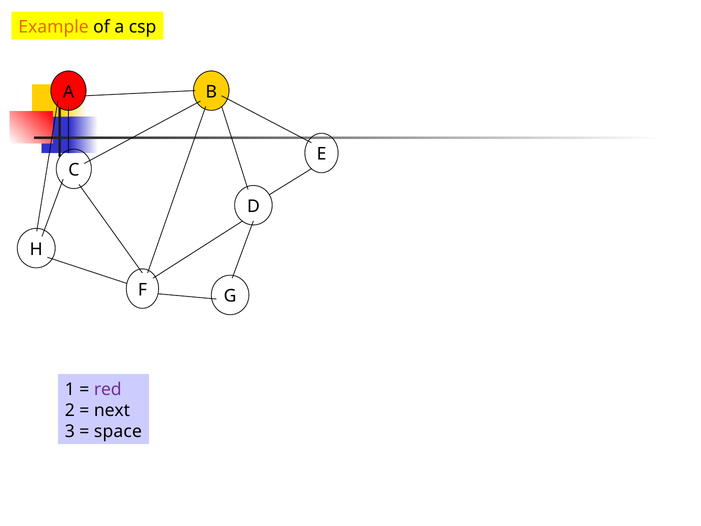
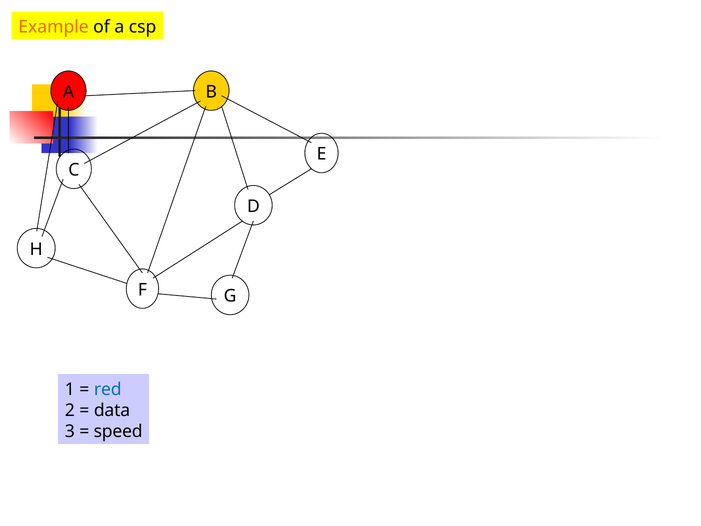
red colour: purple -> blue (108, 389)
next: next -> data (112, 410)
space: space -> speed (118, 431)
